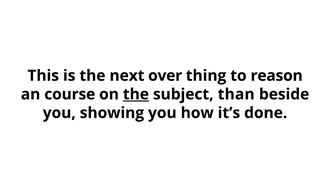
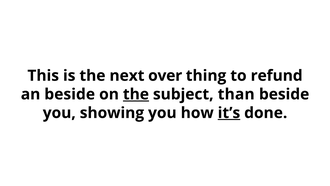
reason: reason -> refund (277, 76)
an course: course -> beside (70, 94)
it’s underline: none -> present (229, 113)
